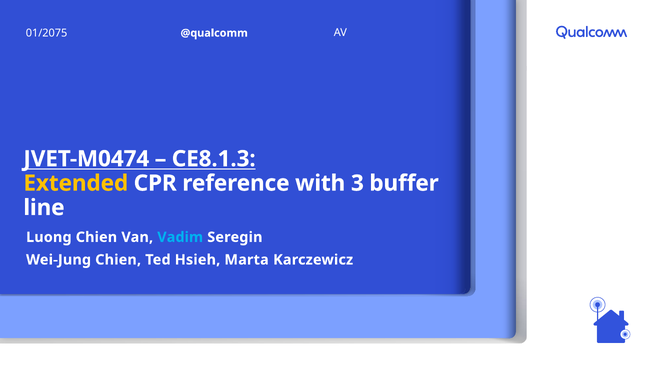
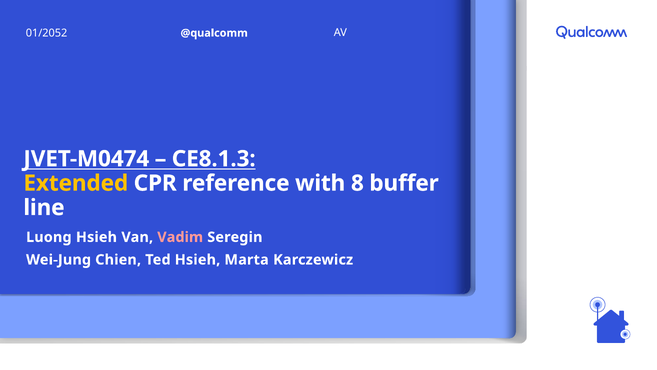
01/2075: 01/2075 -> 01/2052 (47, 33)
3: 3 -> 8 (357, 183)
Chien: Chien -> Hsieh (96, 237)
Vadim colour: light blue -> pink (180, 237)
